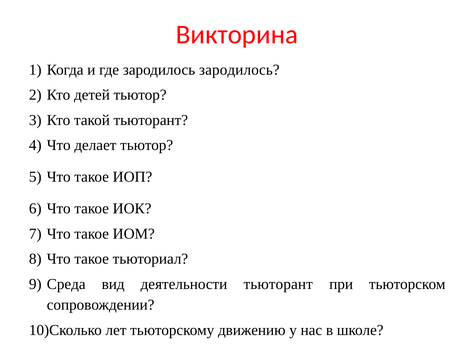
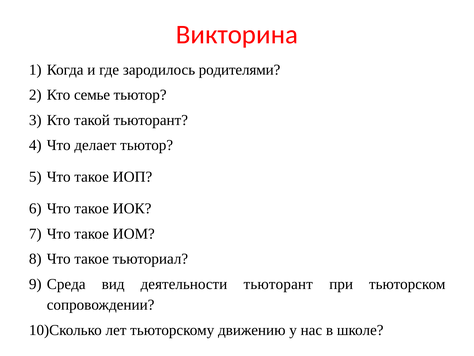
зародилось зародилось: зародилось -> родителями (239, 70)
детей: детей -> семье (92, 95)
